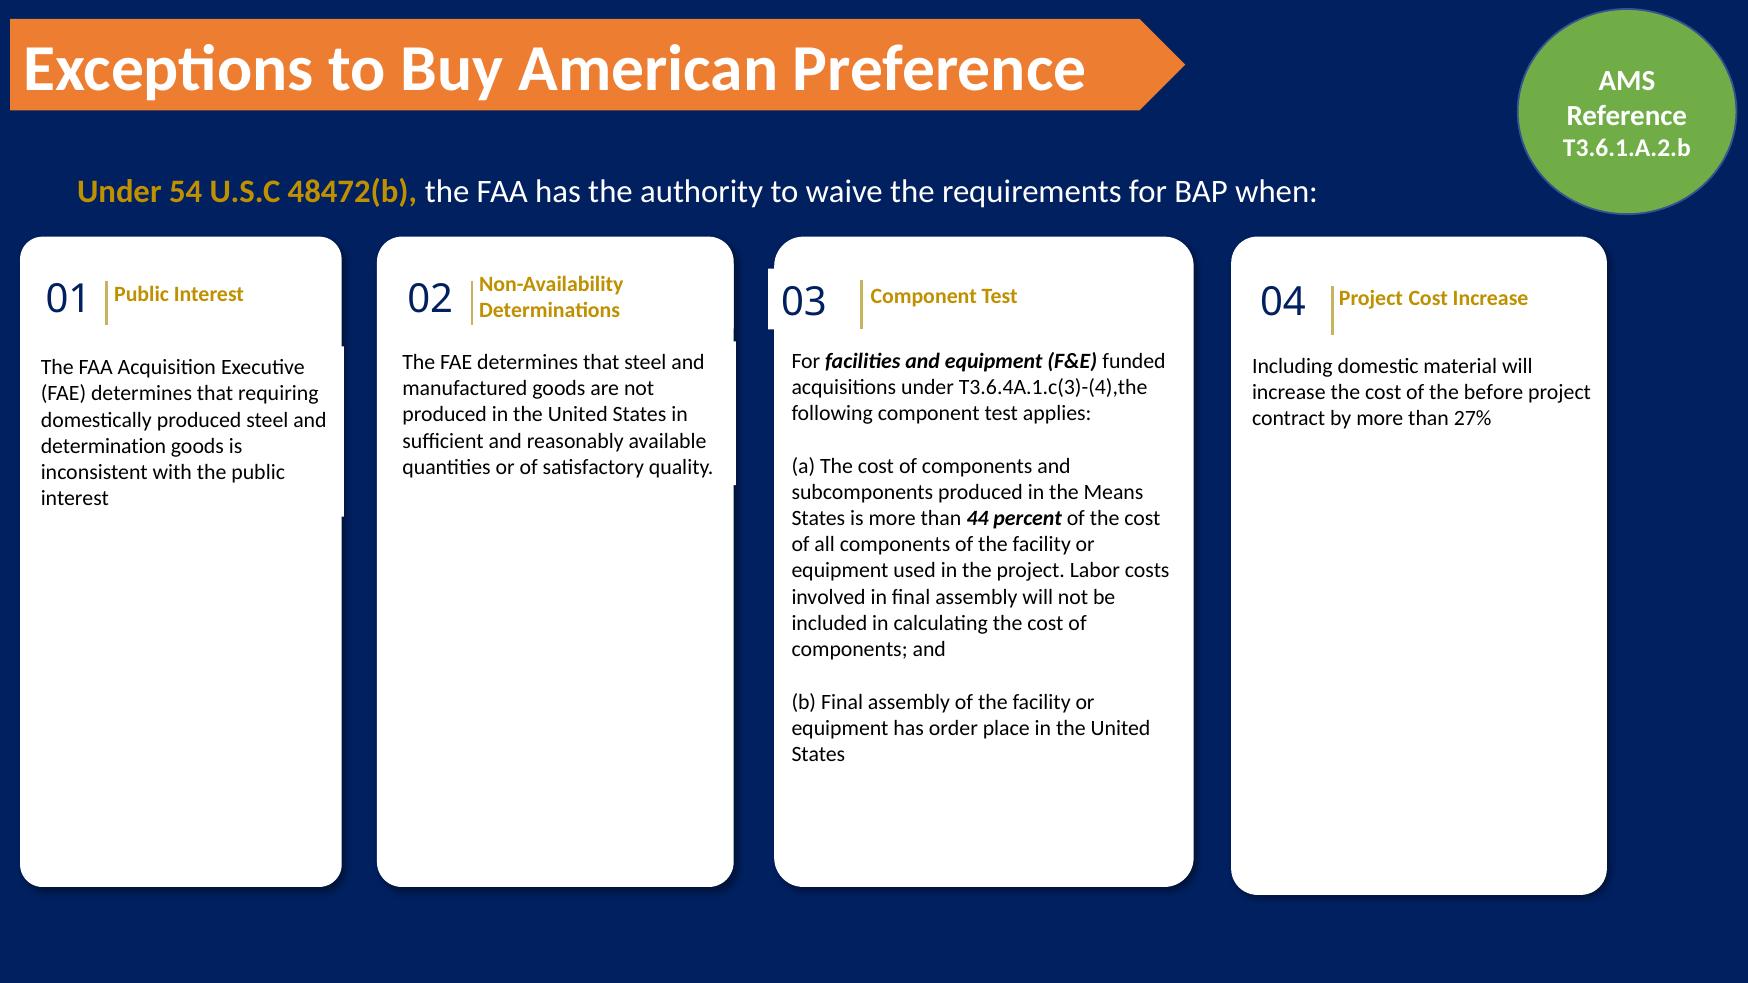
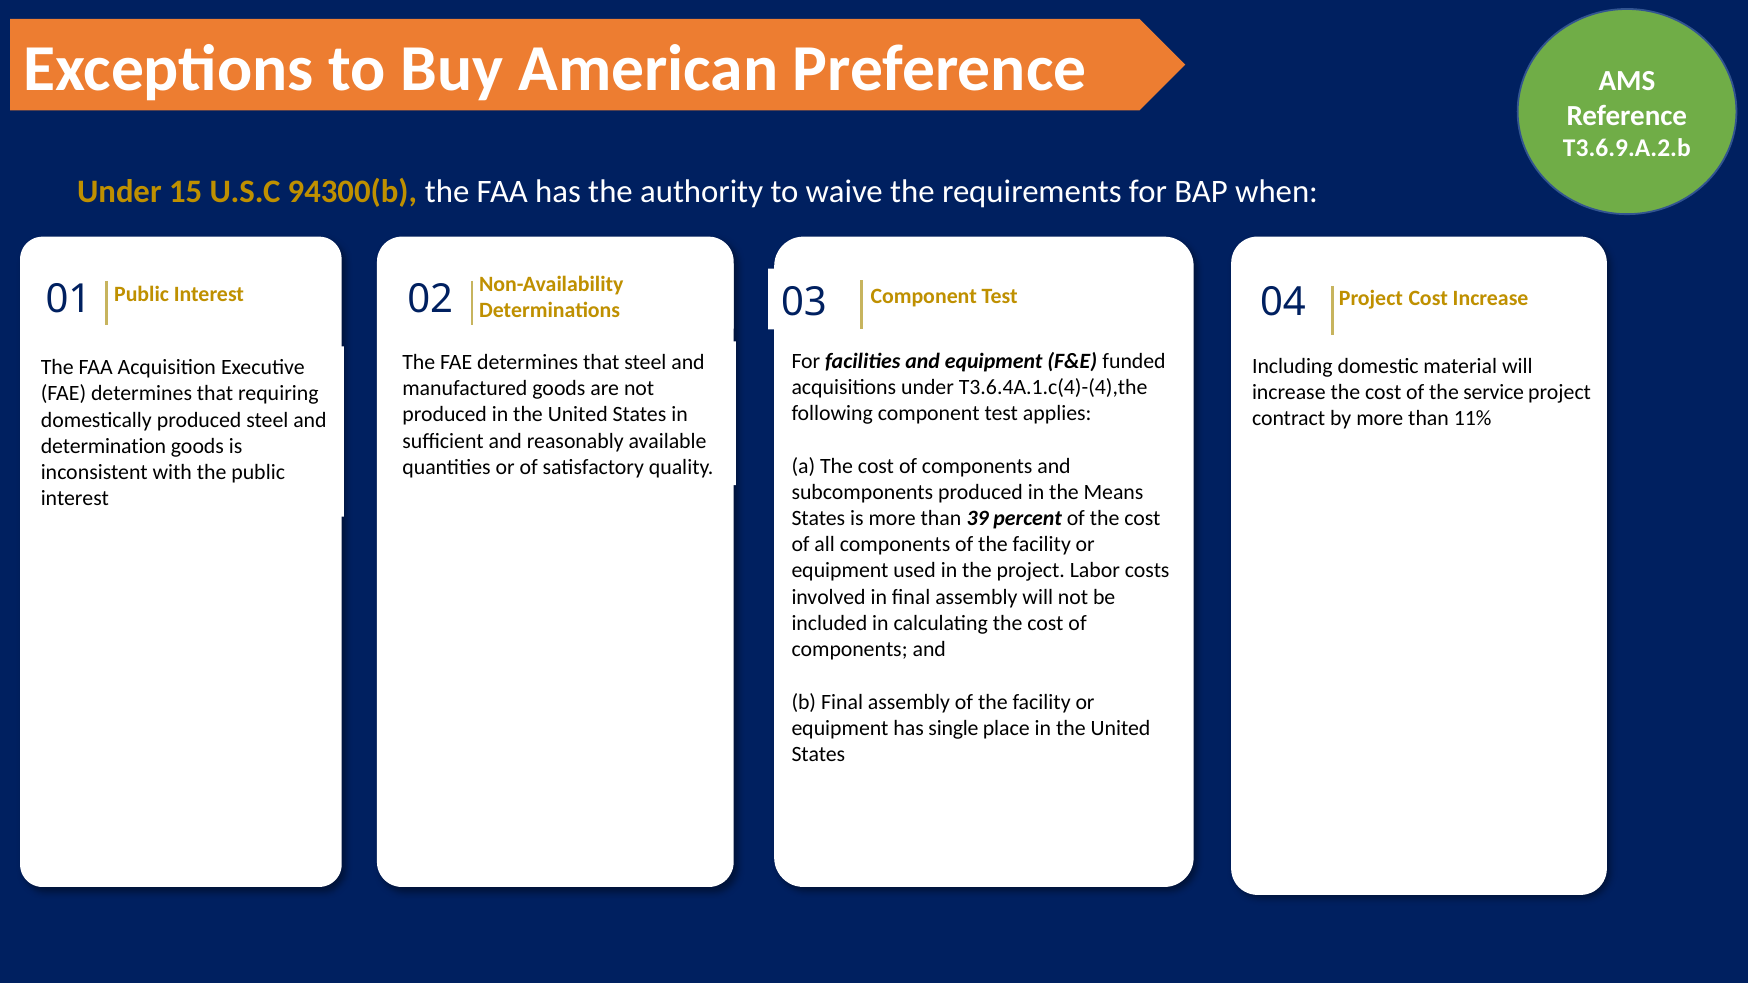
T3.6.1.A.2.b: T3.6.1.A.2.b -> T3.6.9.A.2.b (1627, 148)
54: 54 -> 15 (186, 192)
48472(b: 48472(b -> 94300(b (352, 192)
T3.6.4A.1.c(3)-(4),the: T3.6.4A.1.c(3)-(4),the -> T3.6.4A.1.c(4)-(4),the (1053, 387)
before: before -> service (1494, 392)
27%: 27% -> 11% (1473, 419)
44: 44 -> 39 (978, 518)
order: order -> single (953, 728)
